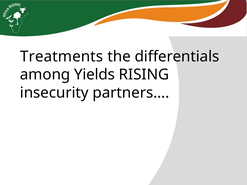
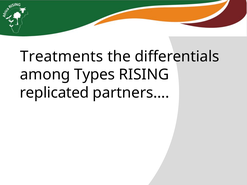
Yields: Yields -> Types (95, 75)
insecurity: insecurity -> replicated (54, 93)
